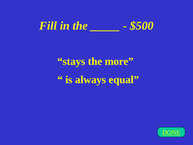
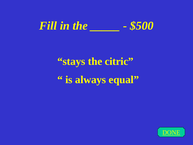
more: more -> citric (119, 61)
